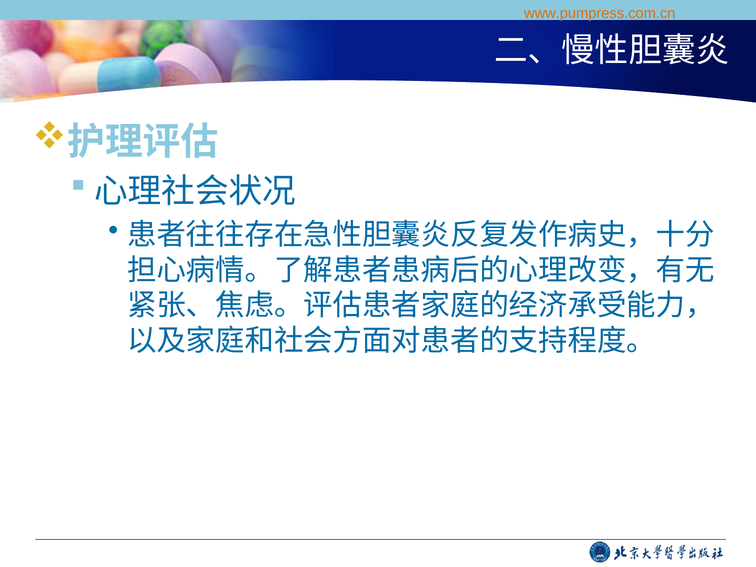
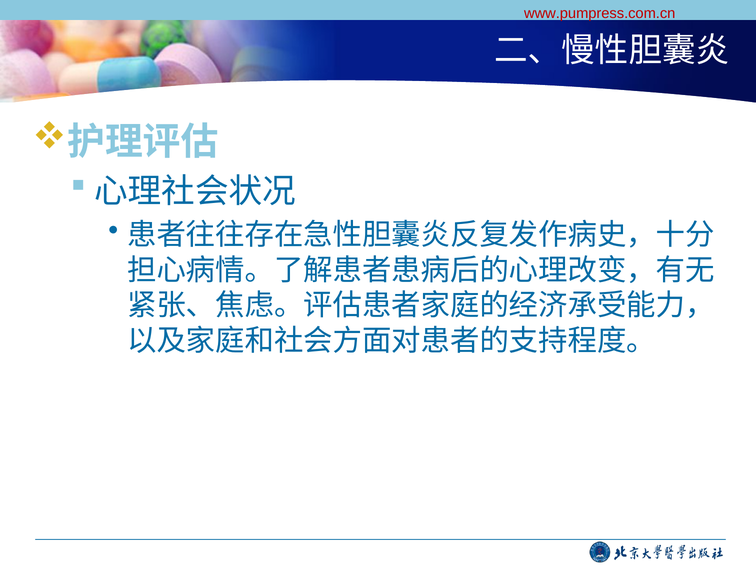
www.pumpress.com.cn colour: orange -> red (600, 14)
